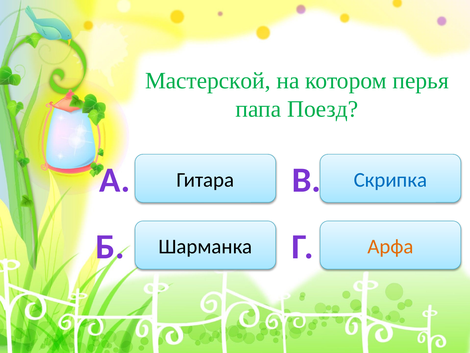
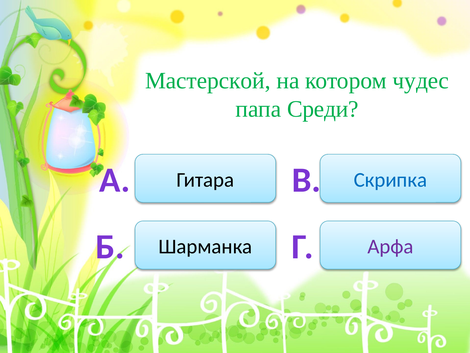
перья: перья -> чудес (421, 81)
Поезд: Поезд -> Среди (323, 109)
Арфа colour: orange -> purple (390, 246)
